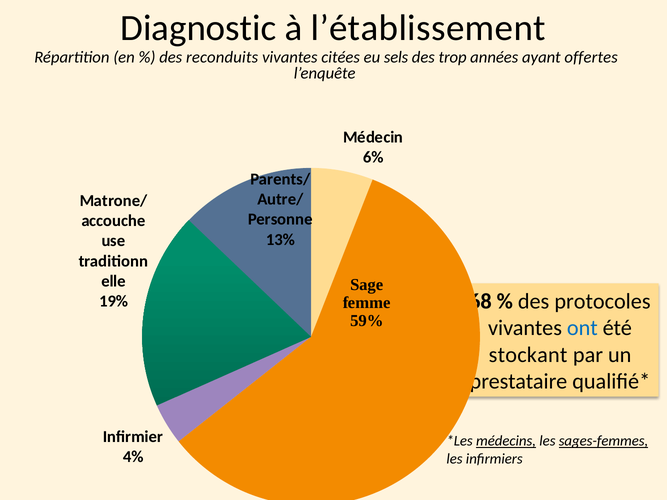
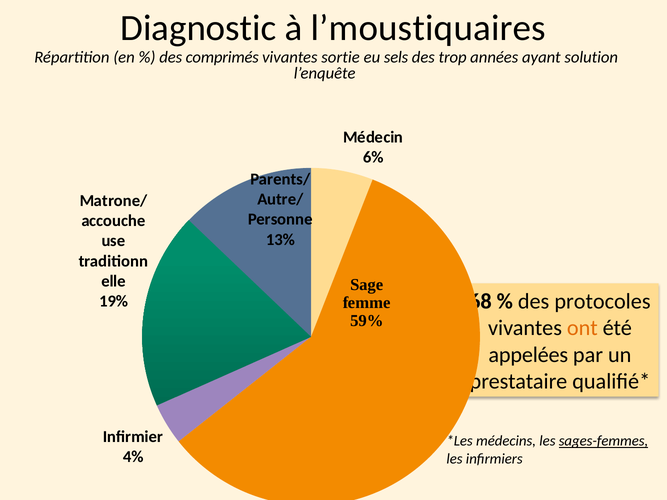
l’établissement: l’établissement -> l’moustiquaires (428, 28)
reconduits: reconduits -> comprimés (222, 57)
citées: citées -> sortie (341, 57)
offertes: offertes -> solution (591, 57)
ont colour: blue -> orange (582, 328)
stockant: stockant -> appelées (528, 355)
médecins underline: present -> none (506, 441)
